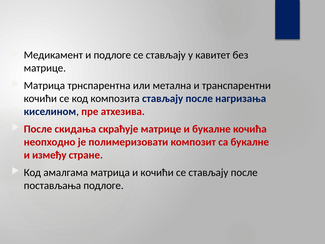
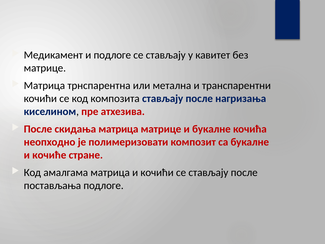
скидања скраћује: скраћује -> матрица (118, 129)
између: између -> кочиће (49, 155)
